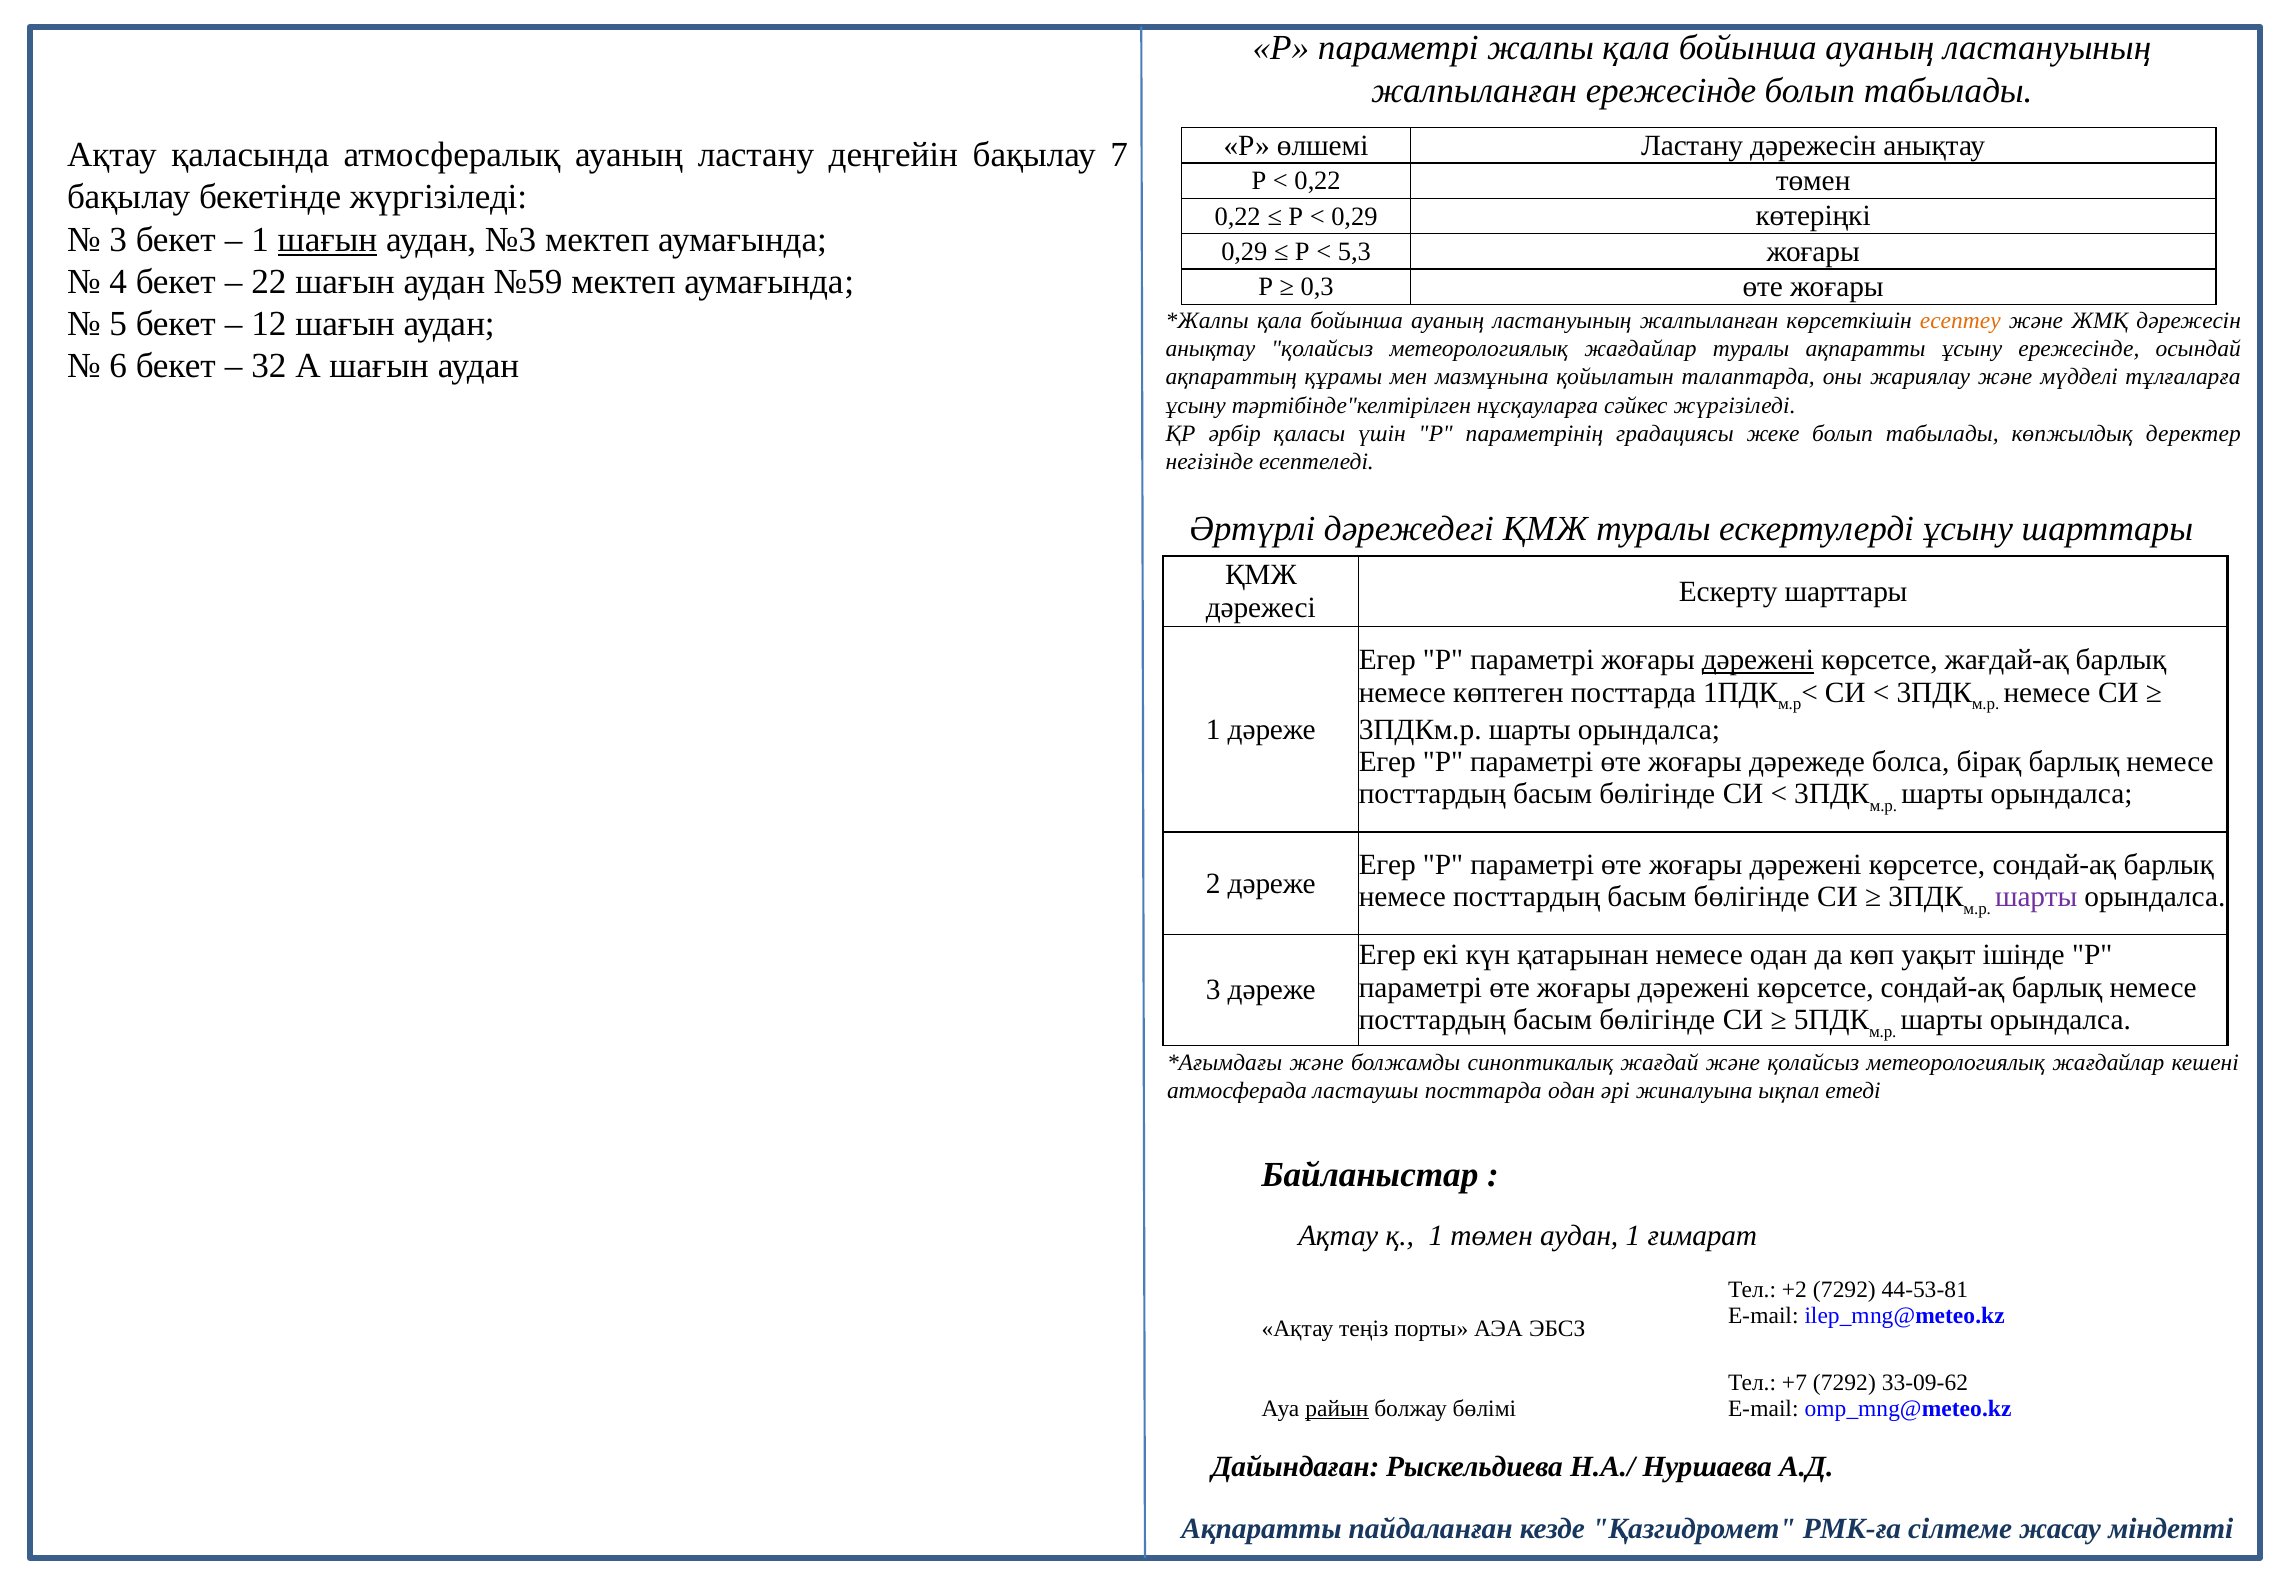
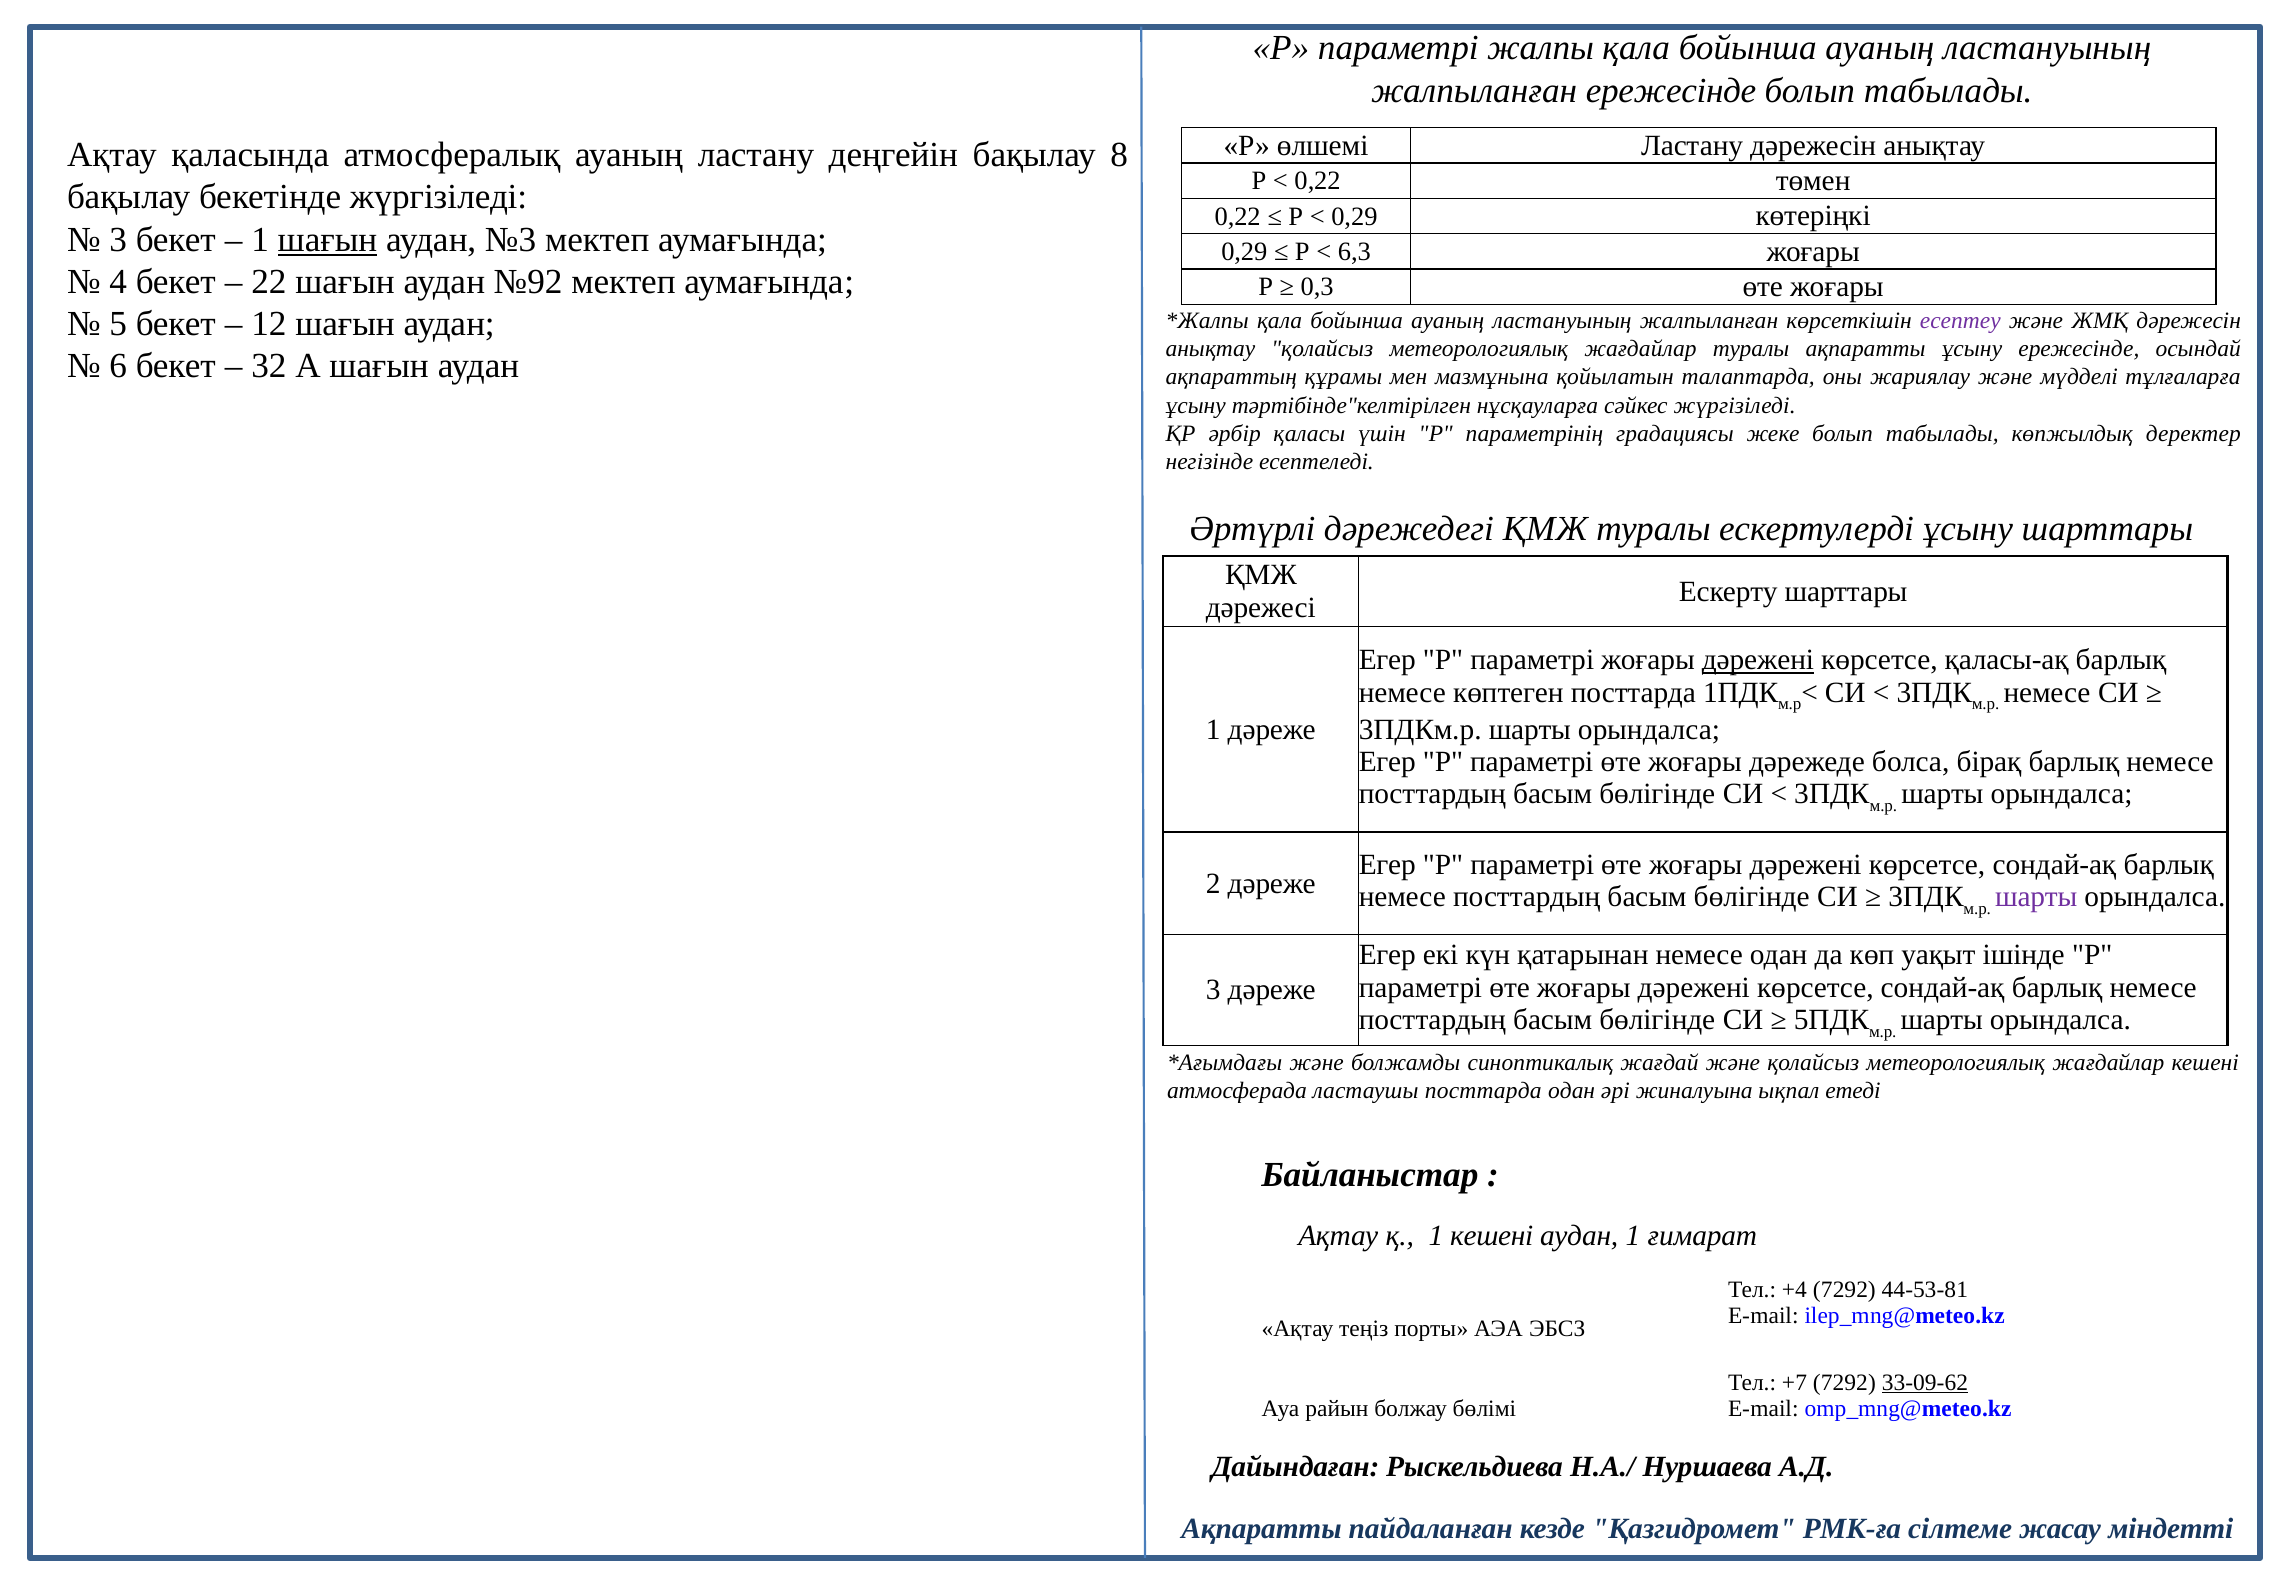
7: 7 -> 8 (1119, 155)
5,3: 5,3 -> 6,3 (1354, 252)
№59: №59 -> №92 (528, 282)
есептеу colour: orange -> purple (1960, 321)
жағдай-ақ: жағдай-ақ -> қаласы-ақ (2007, 660)
1 төмен: төмен -> кешені (1492, 1236)
+2: +2 -> +4 (1794, 1290)
33-09-62 underline: none -> present (1925, 1383)
райын underline: present -> none (1337, 1409)
